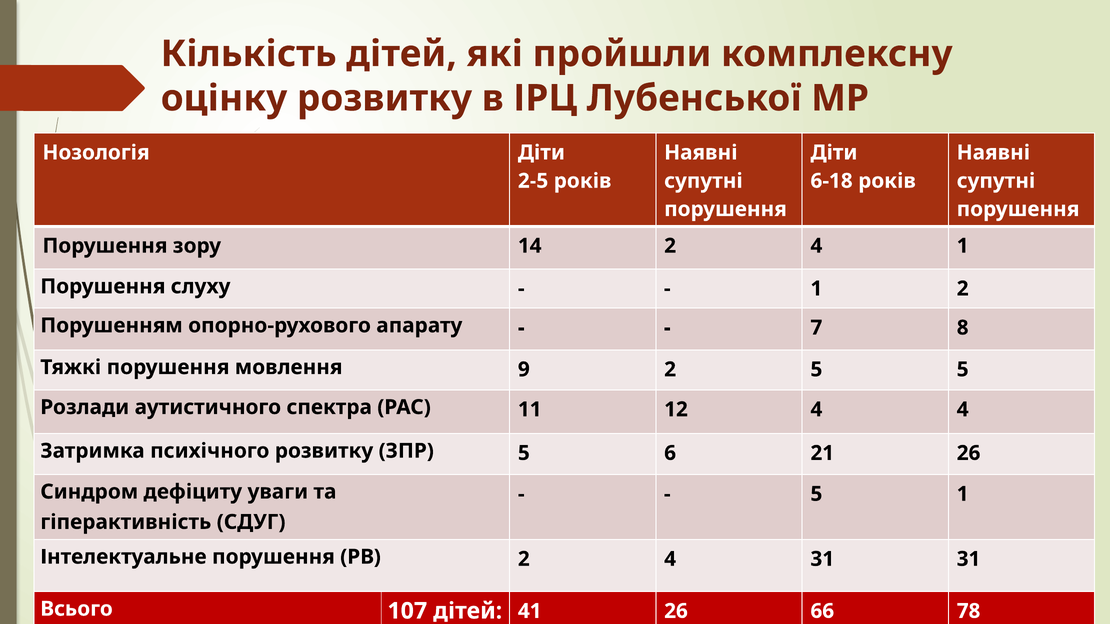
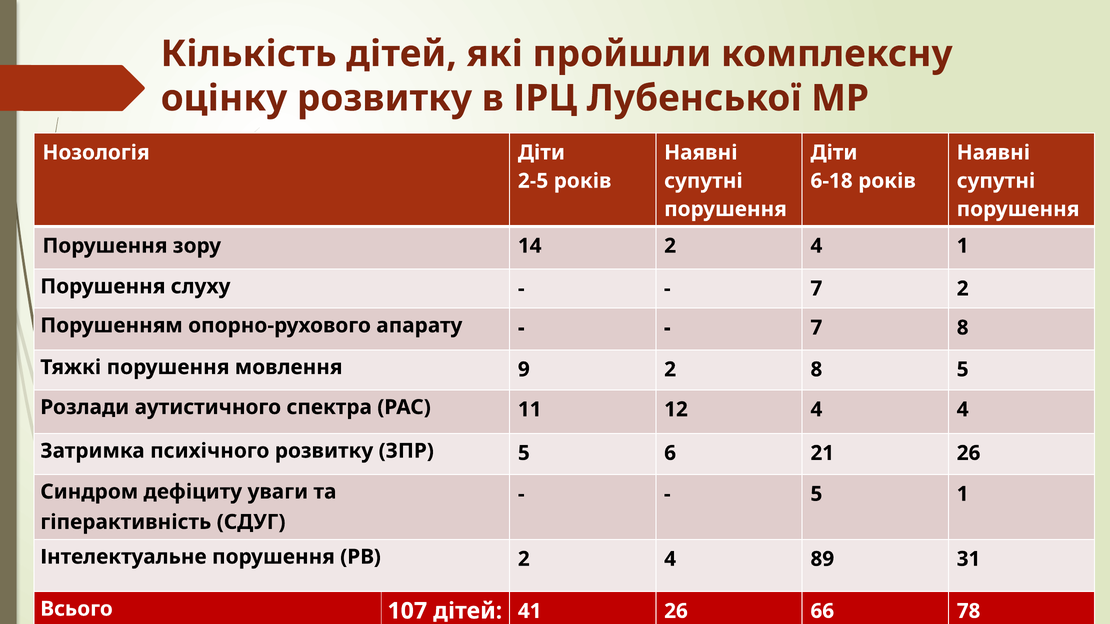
1: 1 -> 7 (816, 289)
2 5: 5 -> 8 (816, 370)
4 31: 31 -> 89 (822, 559)
